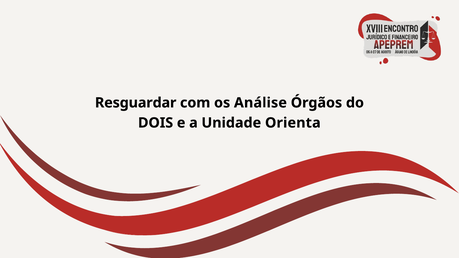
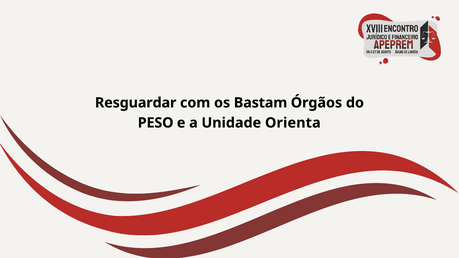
Análise: Análise -> Bastam (261, 103)
DOIS: DOIS -> PESO (156, 123)
